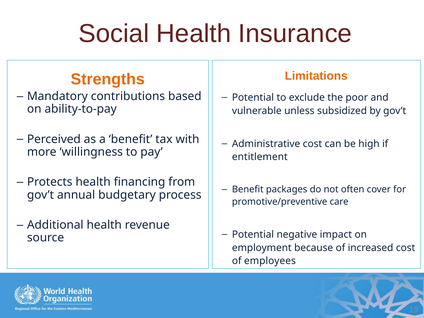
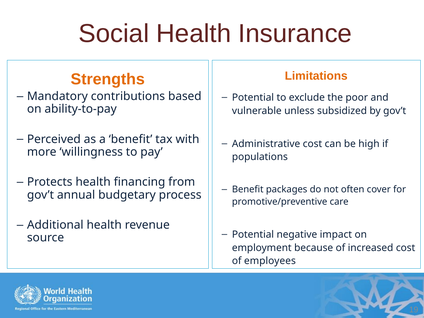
entitlement: entitlement -> populations (260, 157)
